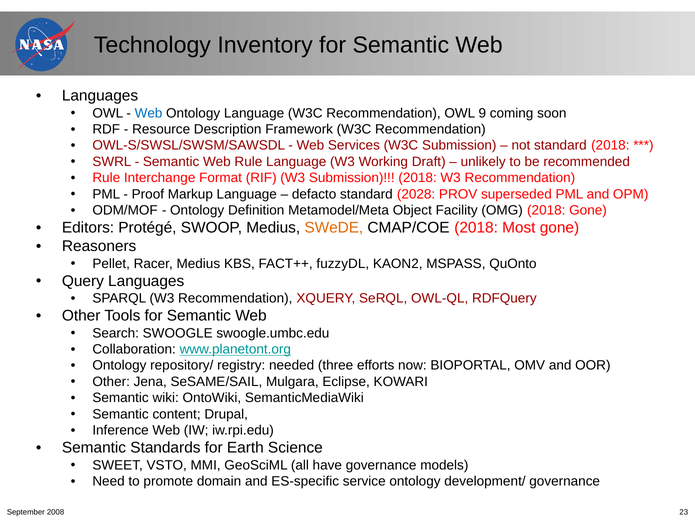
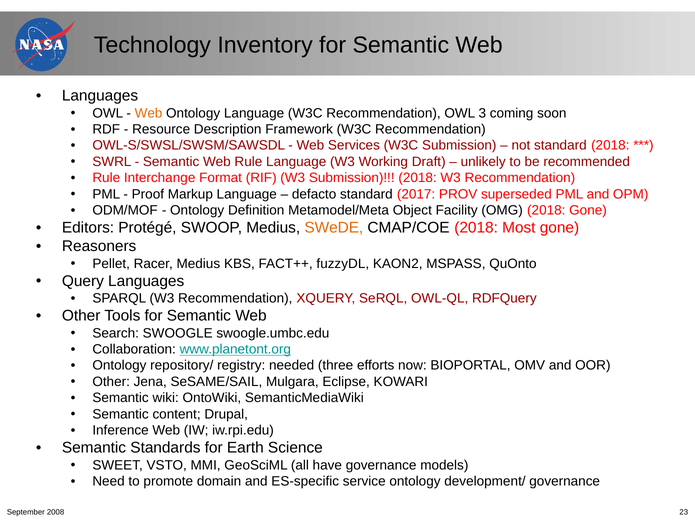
Web colour: blue -> orange (149, 113)
9: 9 -> 3 (482, 113)
2028: 2028 -> 2017 (416, 194)
